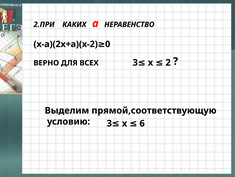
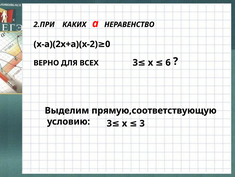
2: 2 -> 6 (168, 62)
прямой,соответствующую: прямой,соответствующую -> прямую,соответствующую (154, 110)
х 6: 6 -> 3 (142, 123)
